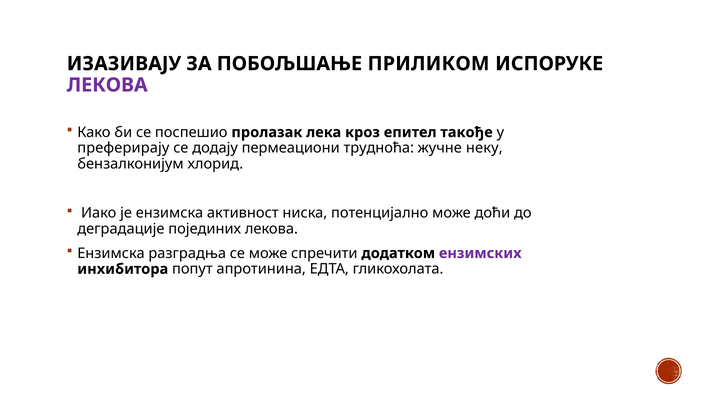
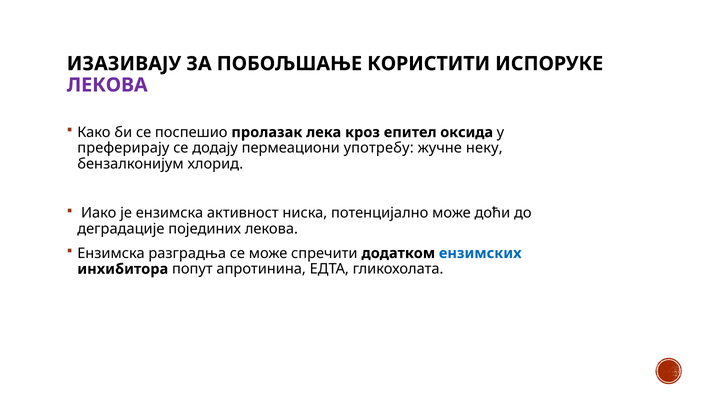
ПРИЛИКОМ: ПРИЛИКОМ -> КОРИСТИТИ (429, 64)
такође: такође -> оксида (467, 132)
трудноћа: трудноћа -> употребу (379, 148)
ензимских colour: purple -> blue (480, 253)
